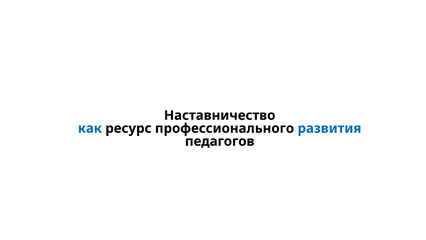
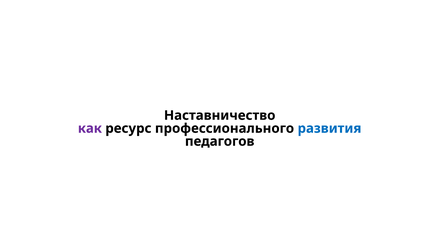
как colour: blue -> purple (90, 128)
